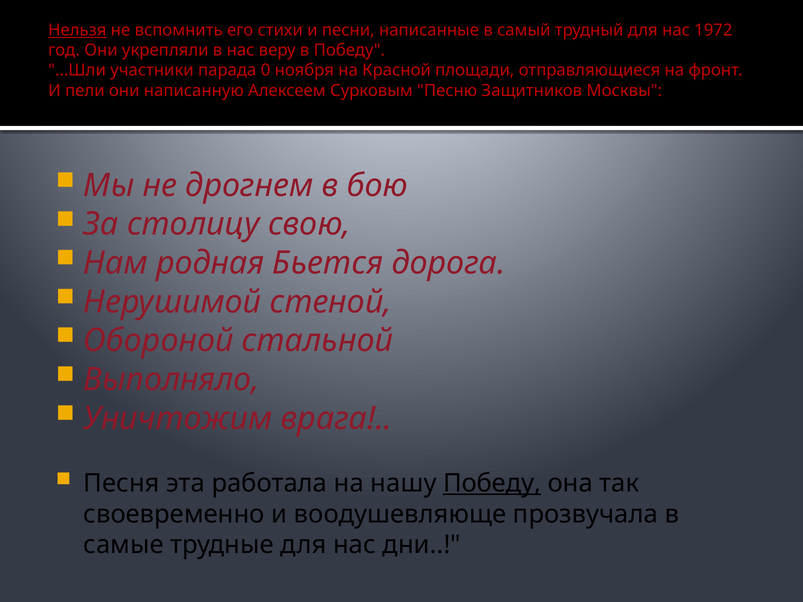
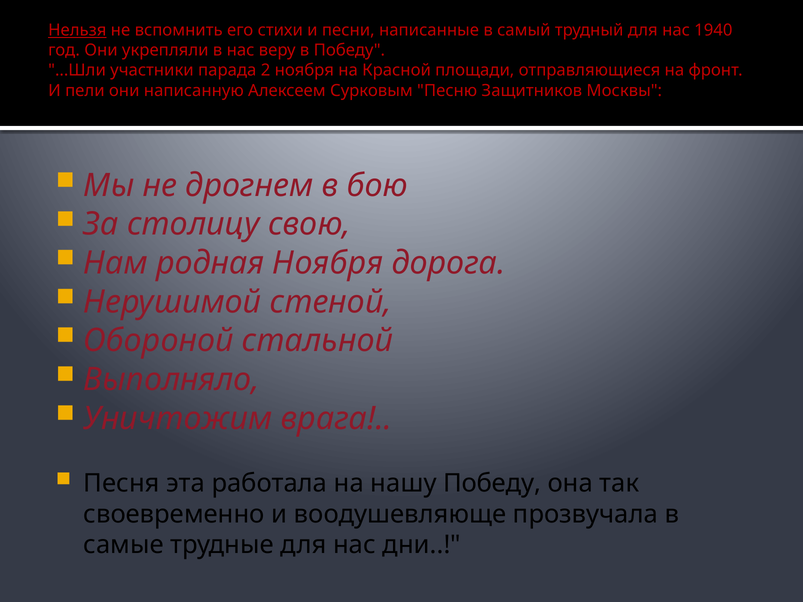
1972: 1972 -> 1940 (713, 30)
0: 0 -> 2 (266, 70)
родная Бьется: Бьется -> Ноября (328, 263)
Победу underline: present -> none (492, 484)
